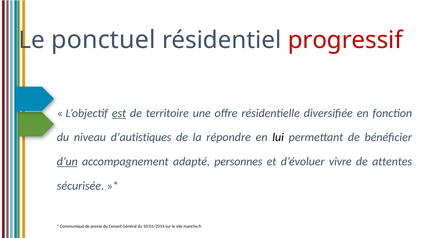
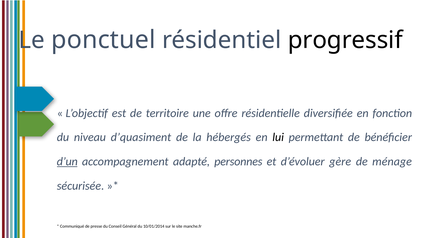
progressif colour: red -> black (345, 40)
est underline: present -> none (119, 113)
d’autistiques: d’autistiques -> d’quasiment (141, 137)
répondre: répondre -> hébergés (229, 137)
vivre: vivre -> gère (340, 162)
attentes: attentes -> ménage (392, 162)
